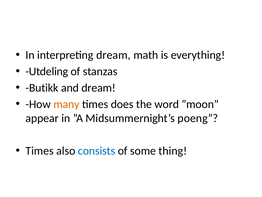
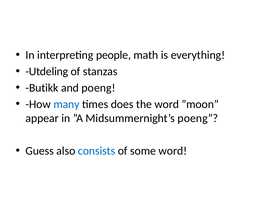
interpreting dream: dream -> people (113, 55)
and dream: dream -> poeng (99, 88)
many colour: orange -> blue (66, 104)
Times: Times -> Guess (40, 150)
some thing: thing -> word (173, 150)
